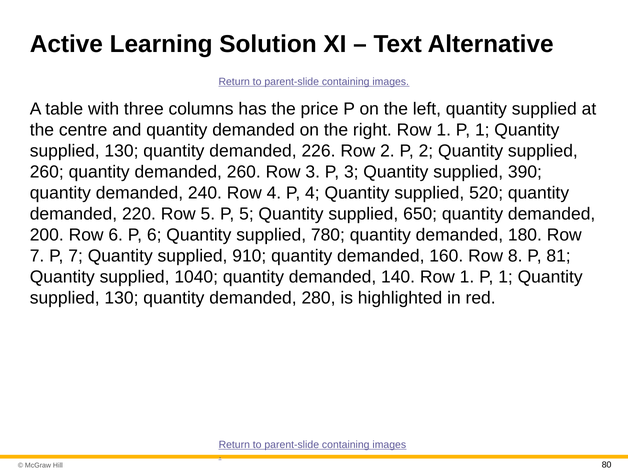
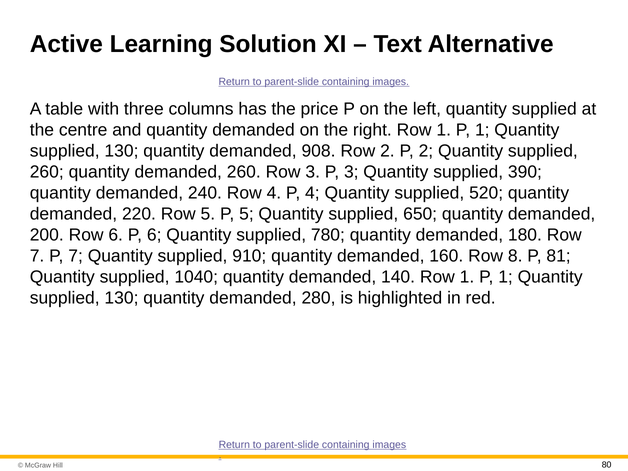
226: 226 -> 908 (319, 151)
